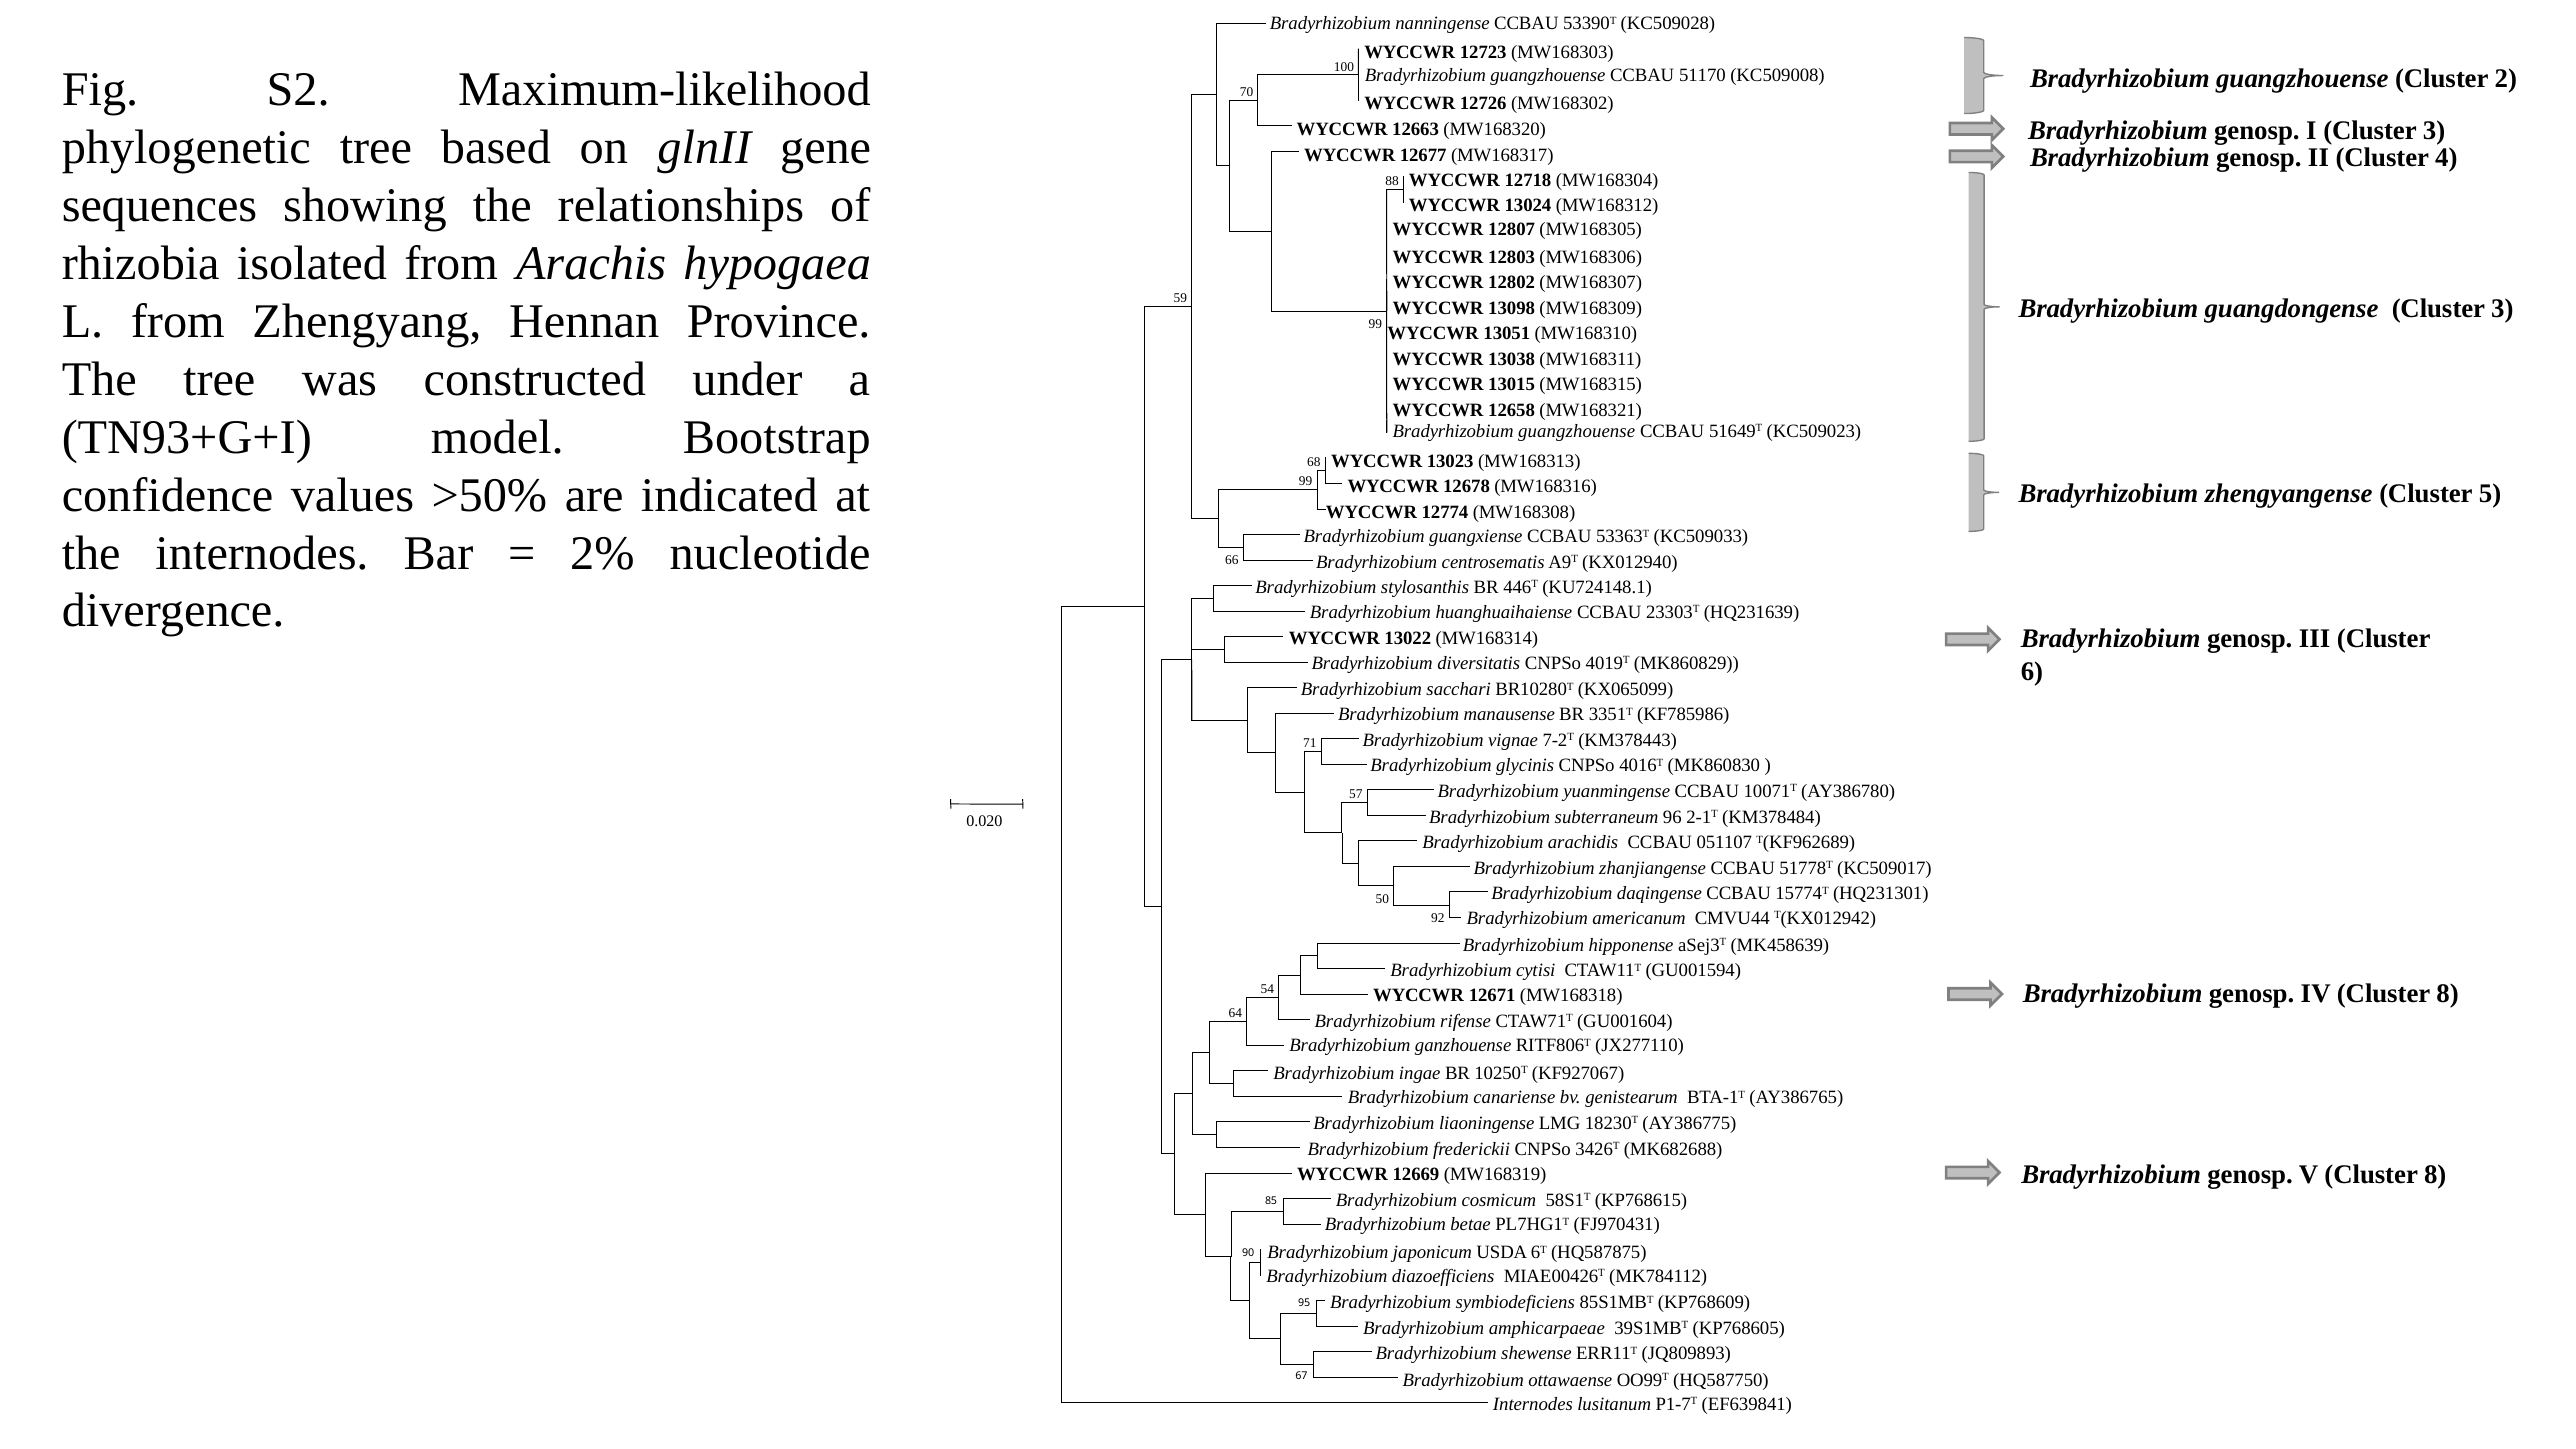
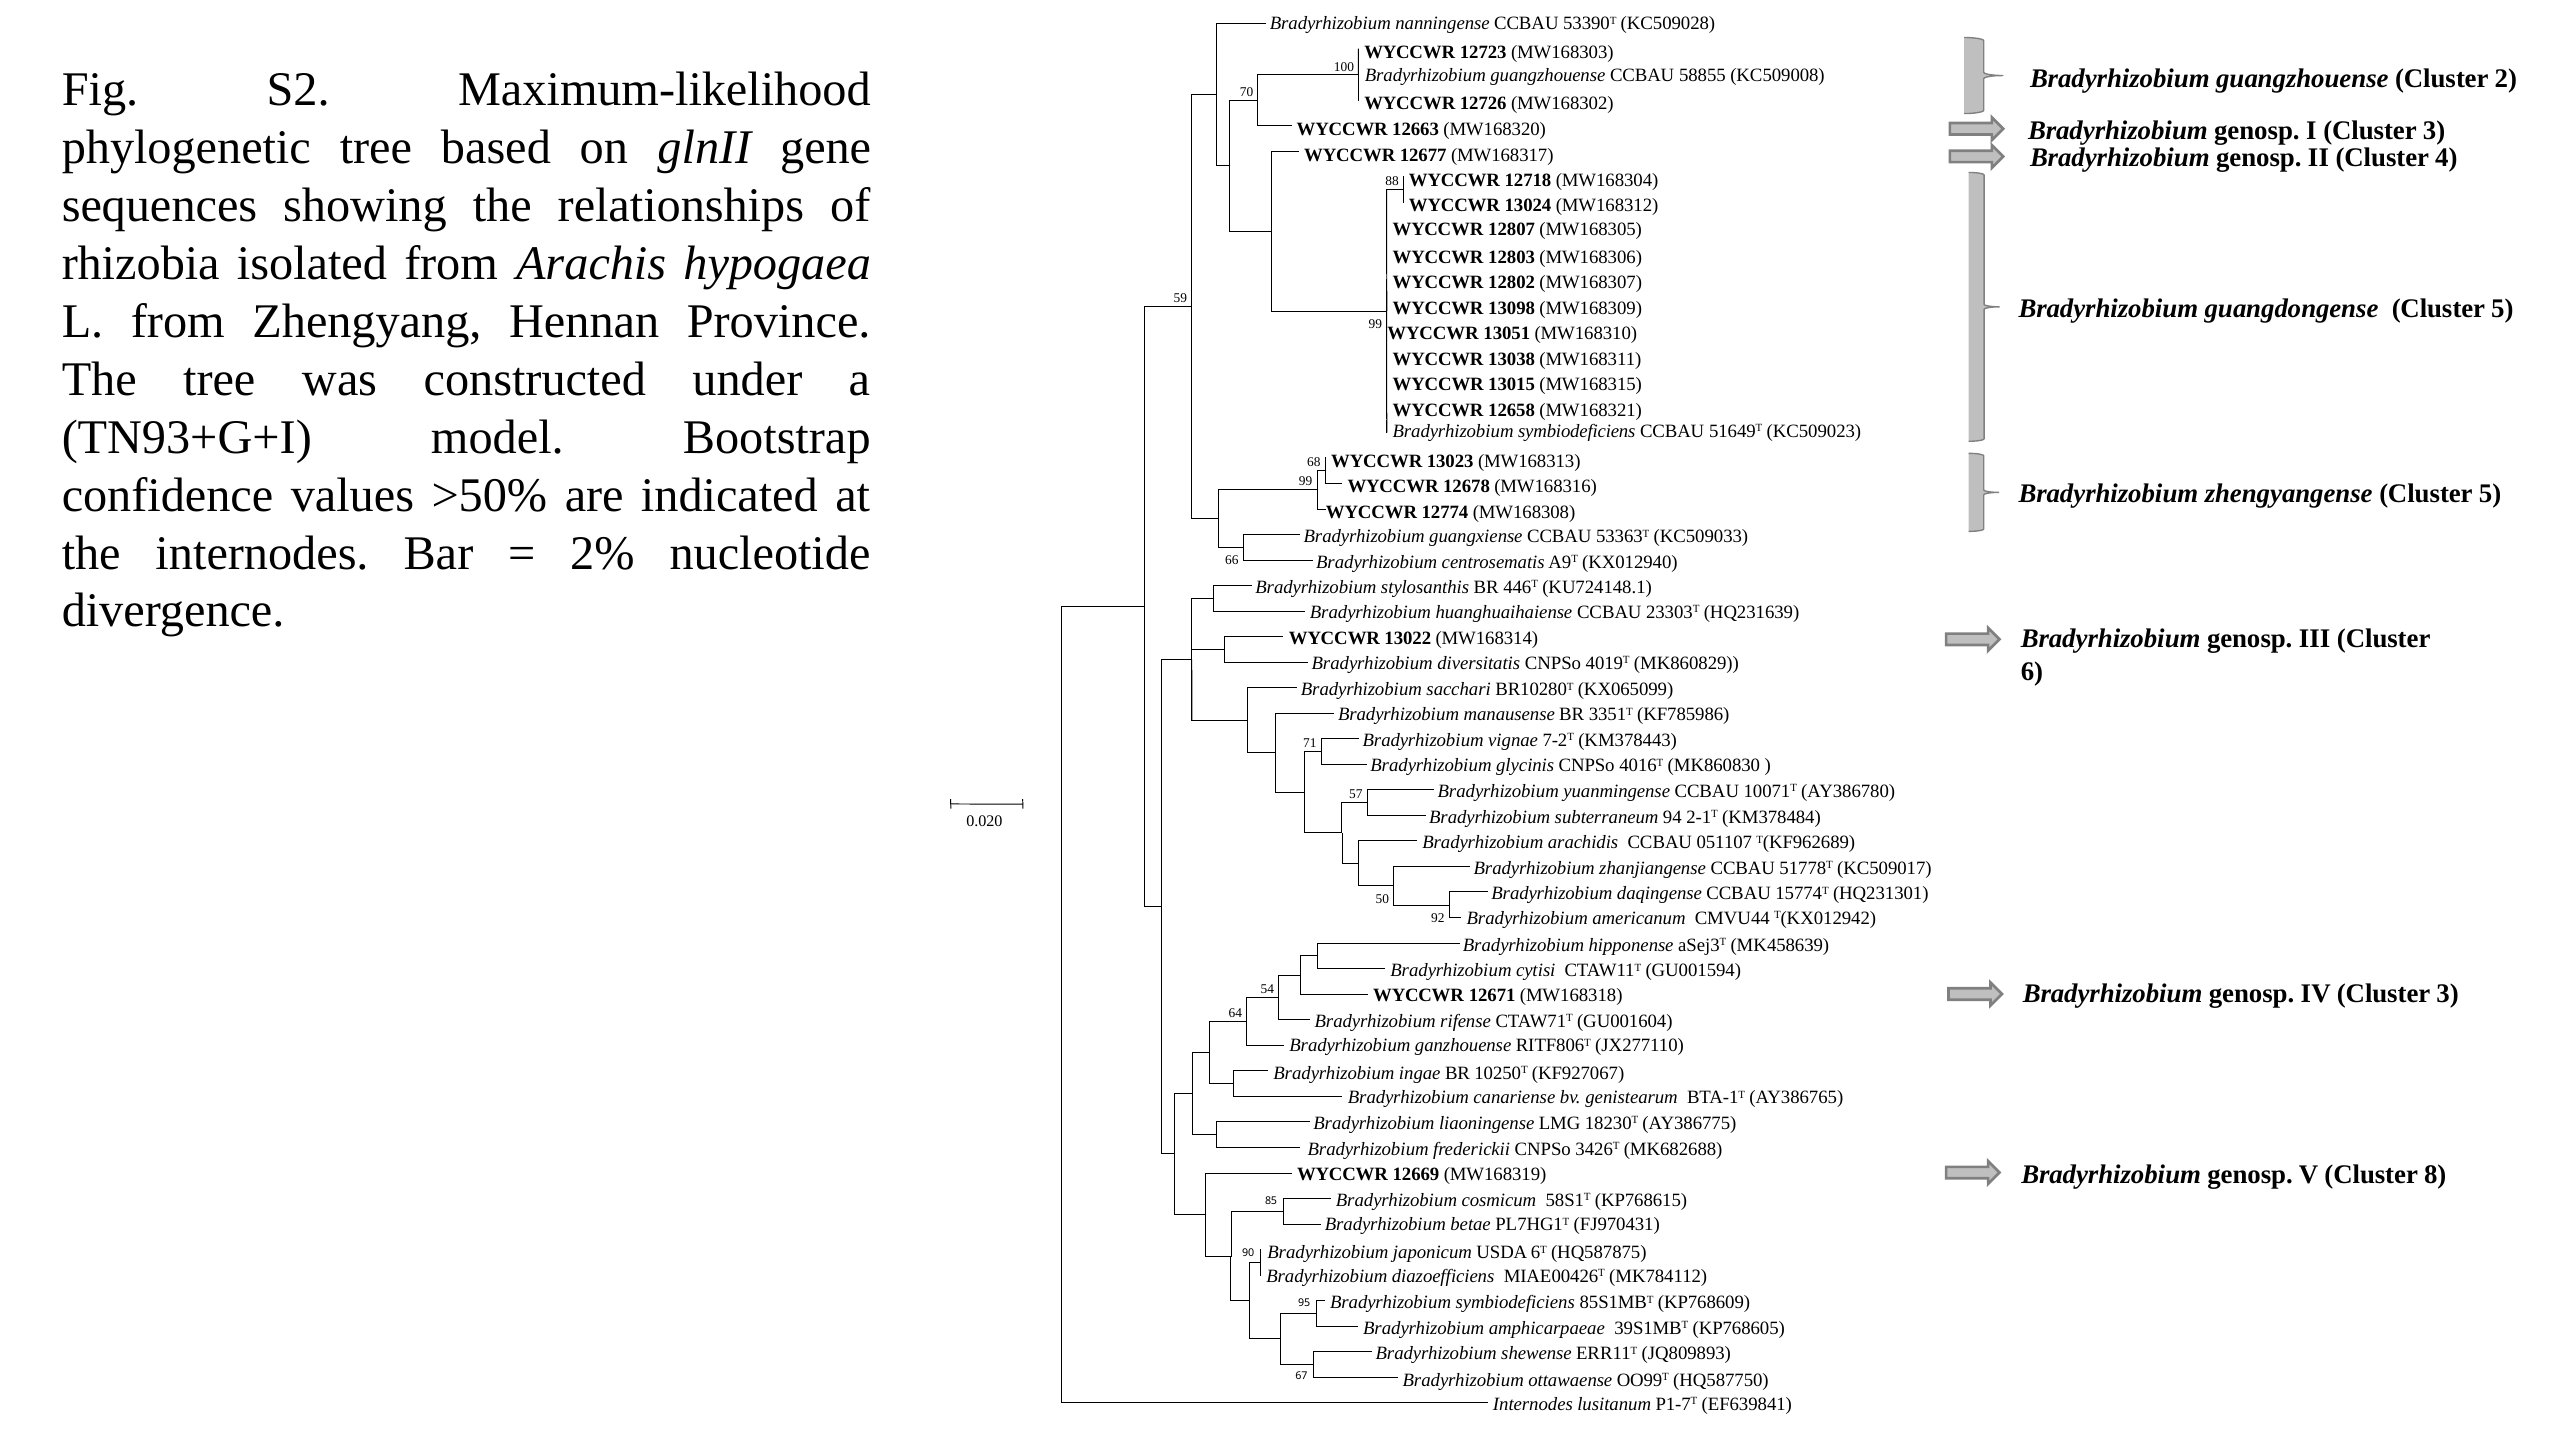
51170: 51170 -> 58855 (1702, 76)
guangdongense Cluster 3: 3 -> 5 (2502, 308)
guangzhouense: guangzhouense -> symbiodeficiens (1577, 431)
96: 96 -> 94 (1672, 817)
IV Cluster 8: 8 -> 3 (2448, 994)
